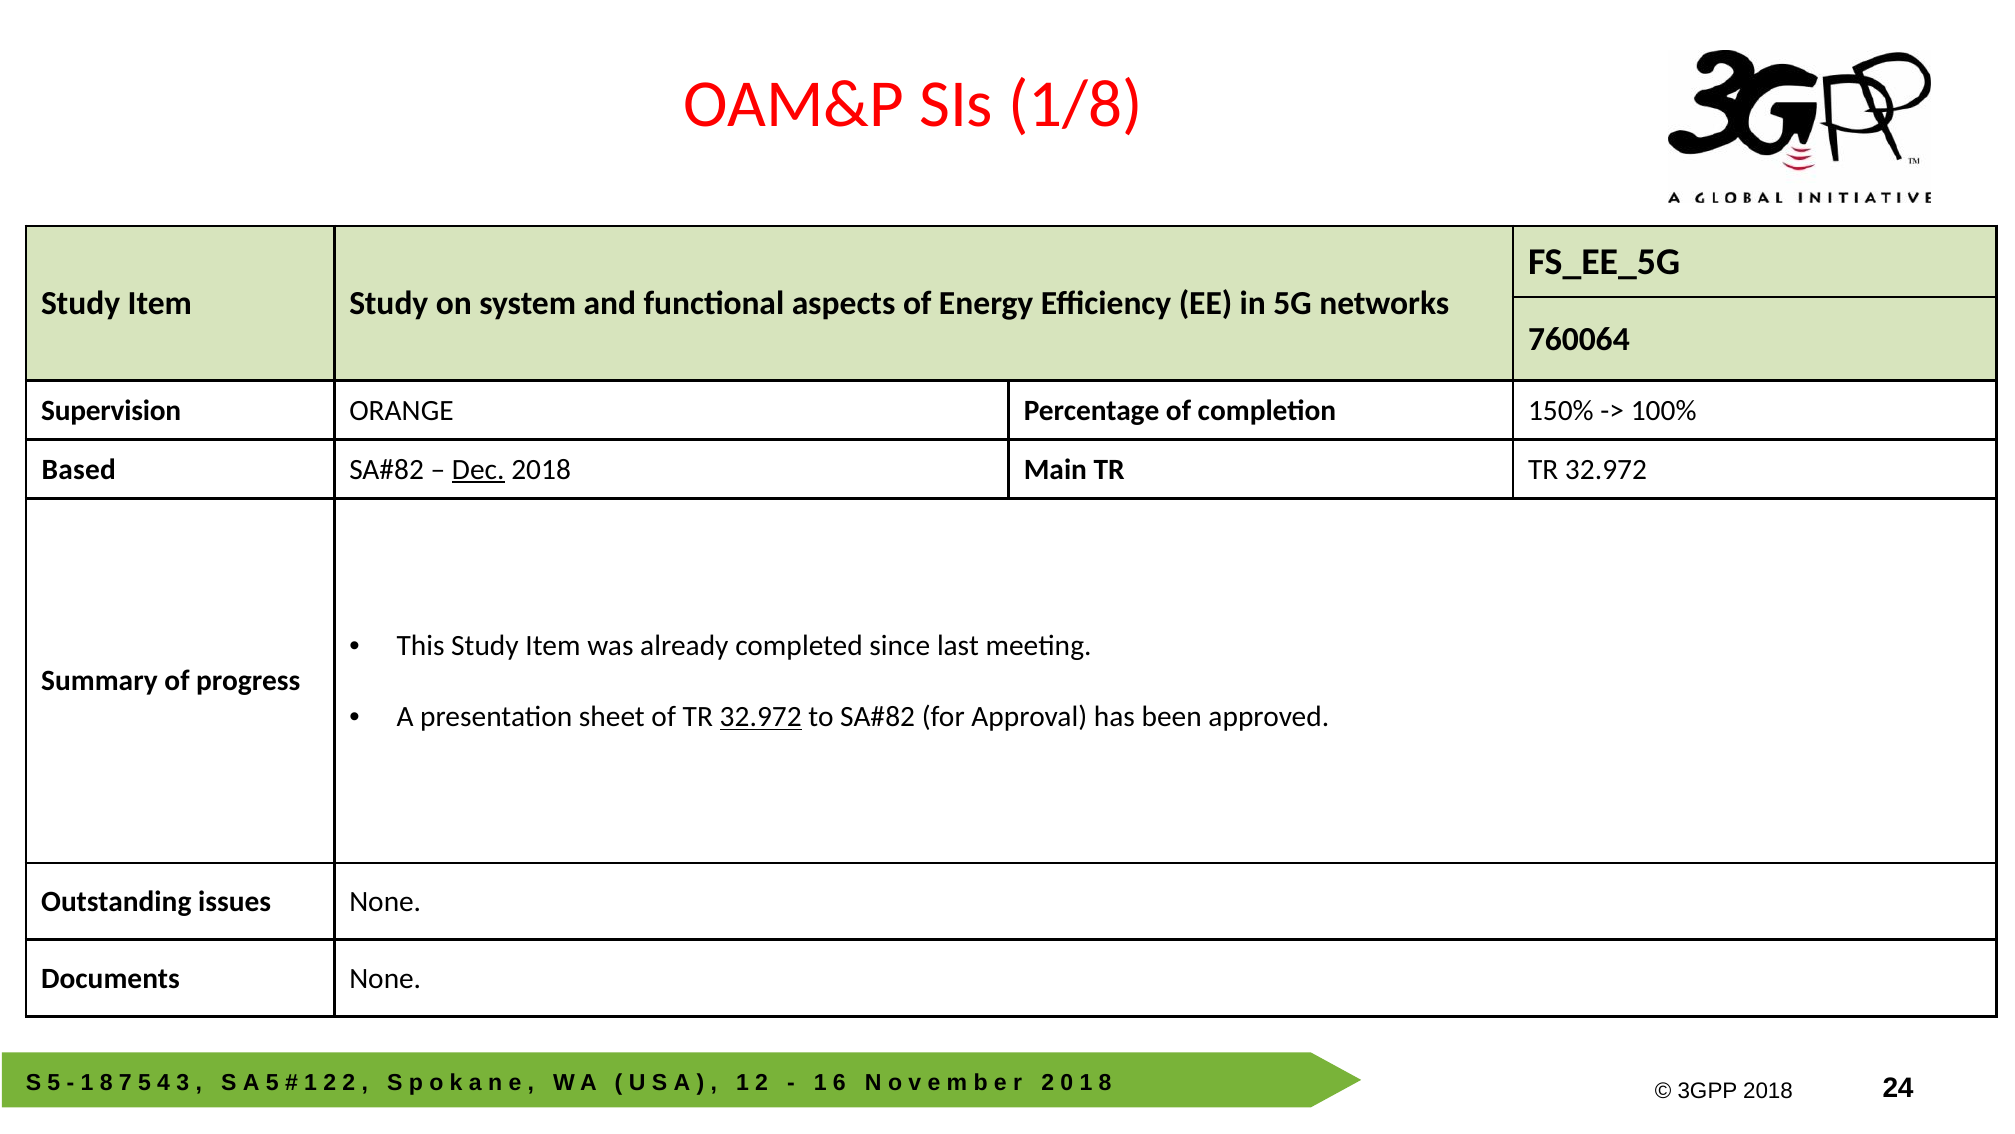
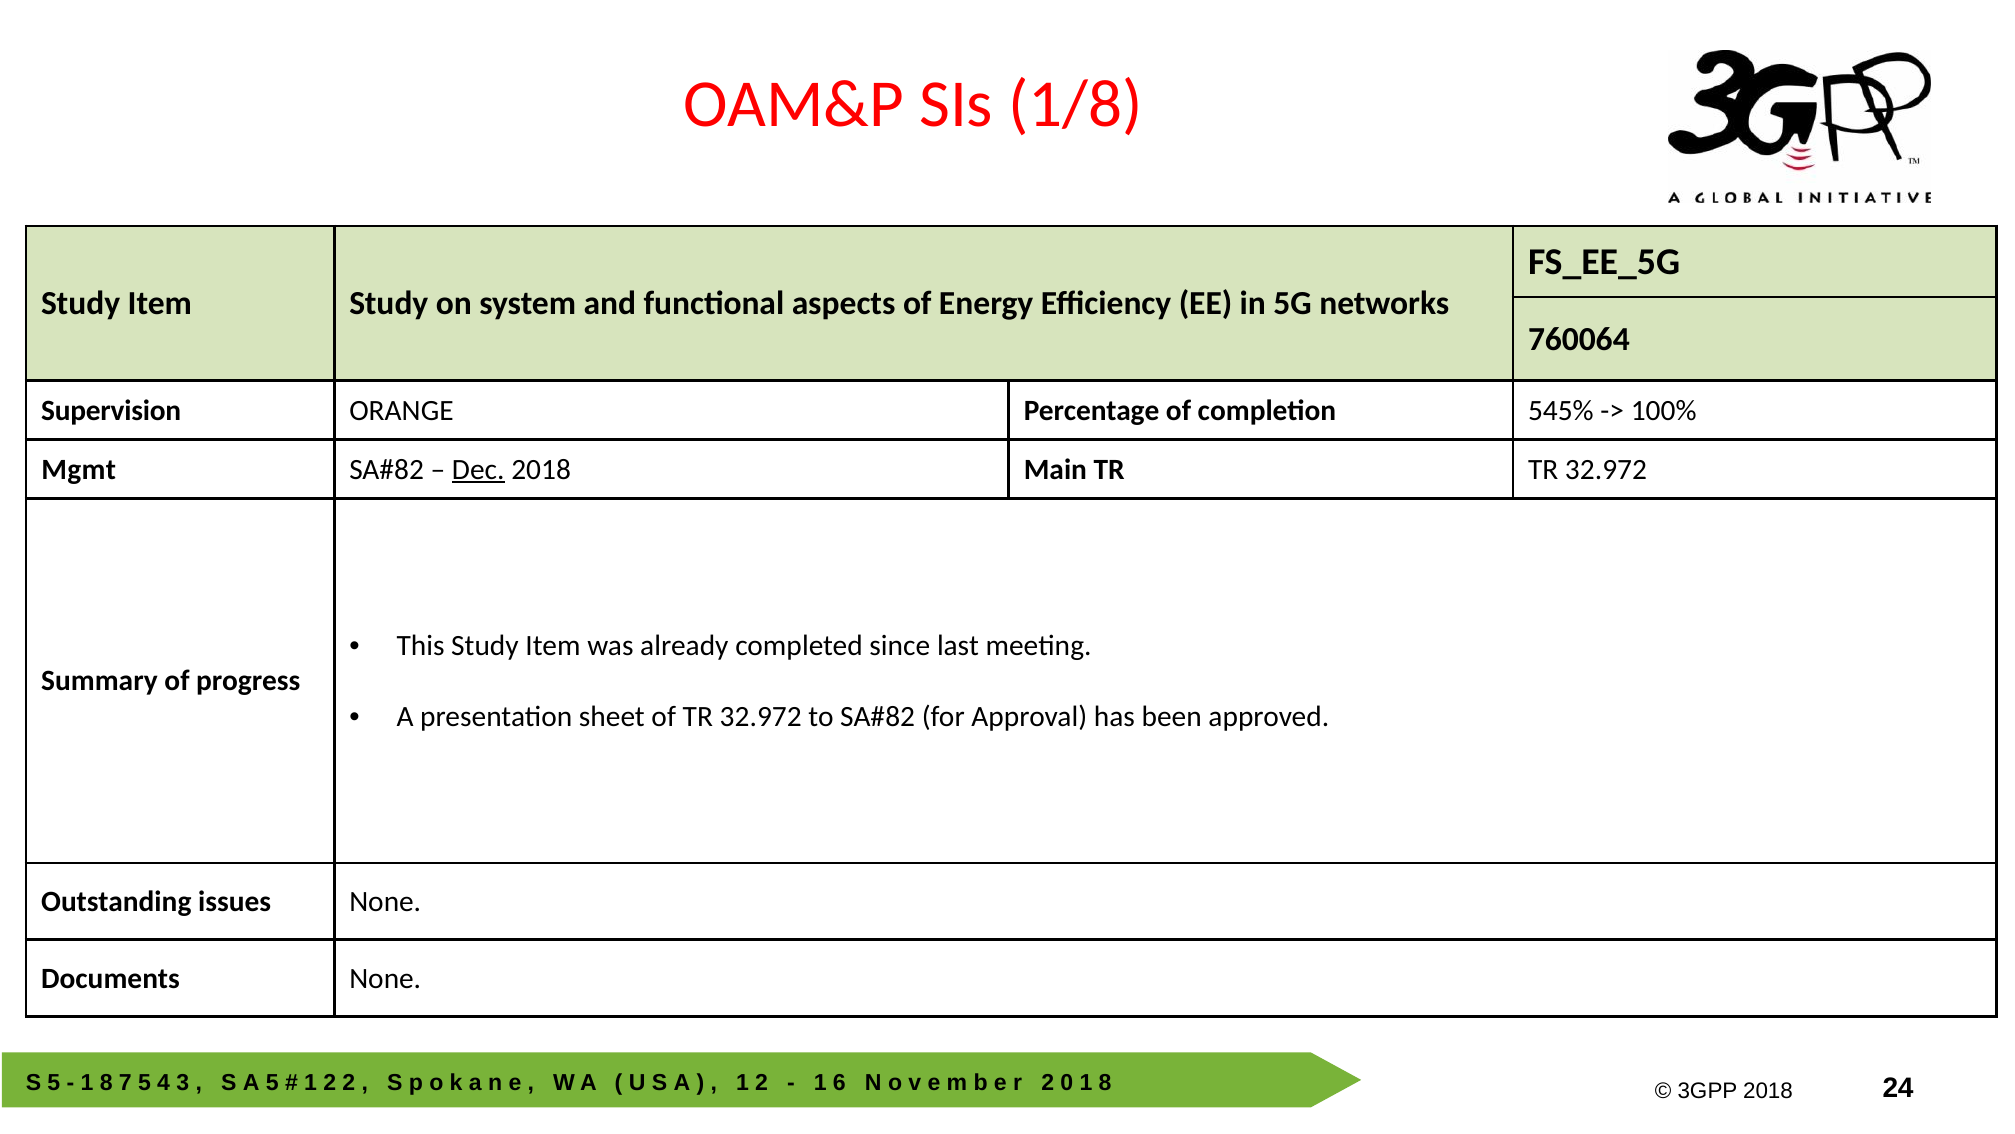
150%: 150% -> 545% (1561, 410)
Based: Based -> Mgmt (79, 469)
32.972 underline: present -> none (761, 717)
